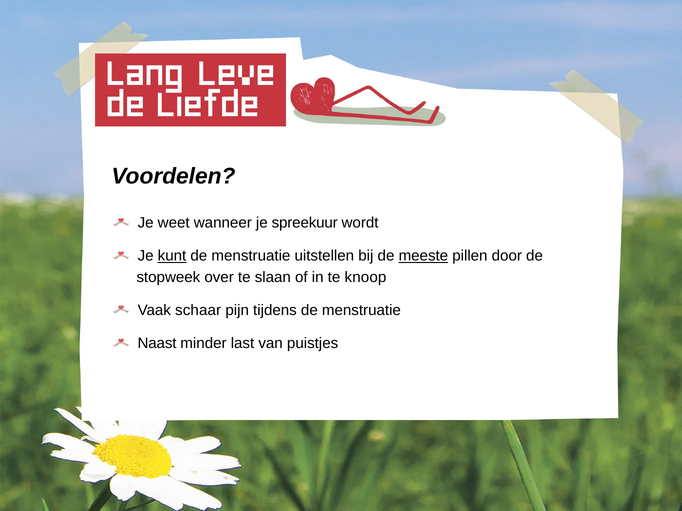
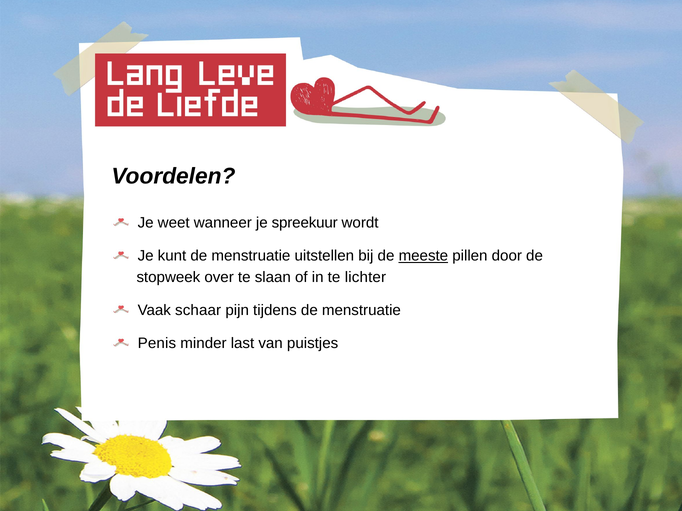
kunt underline: present -> none (172, 256)
knoop: knoop -> lichter (365, 277)
Naast: Naast -> Penis (157, 344)
